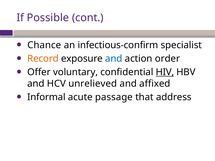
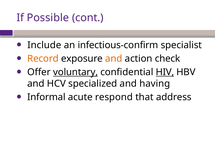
Chance: Chance -> Include (44, 45)
and colour: blue -> orange (114, 59)
order: order -> check (167, 59)
voluntary underline: none -> present (76, 72)
unrelieved: unrelieved -> specialized (93, 84)
affixed: affixed -> having (155, 84)
passage: passage -> respond (114, 97)
